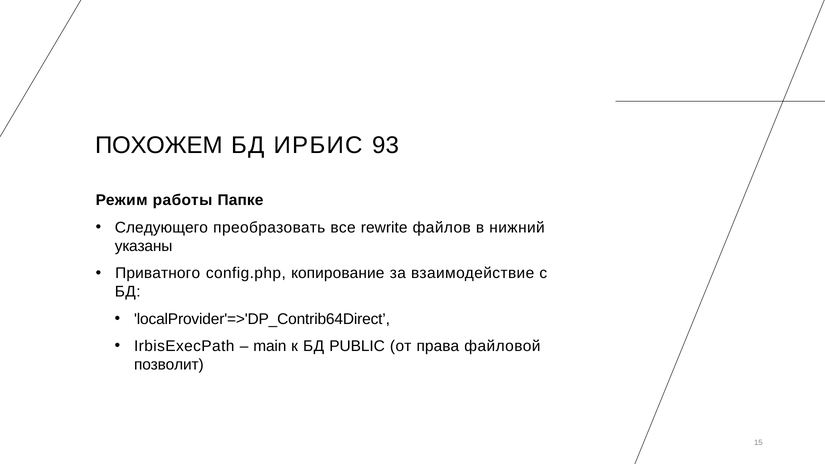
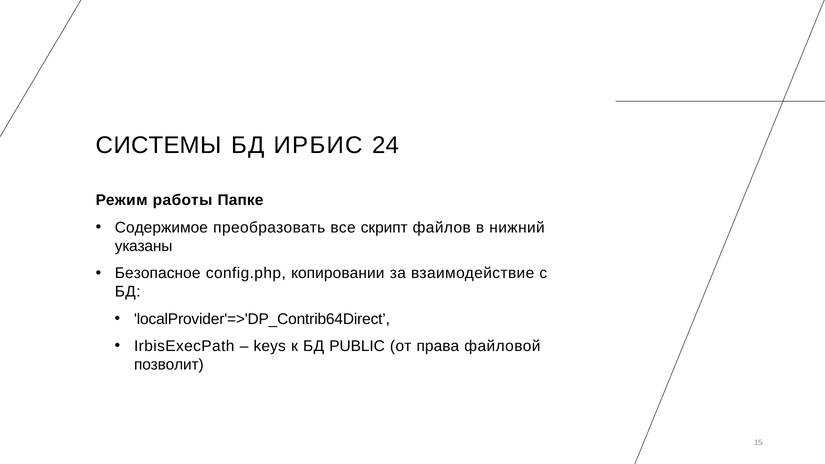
ПОХОЖЕМ: ПОХОЖЕМ -> СИСТЕМЫ (159, 145)
93: 93 -> 24 (386, 145)
Следующего: Следующего -> Содержимое (161, 228)
rewrite: rewrite -> скрипт (384, 228)
Приватного: Приватного -> Безопасное (158, 273)
копирование: копирование -> копировании (338, 273)
main: main -> keys (270, 346)
